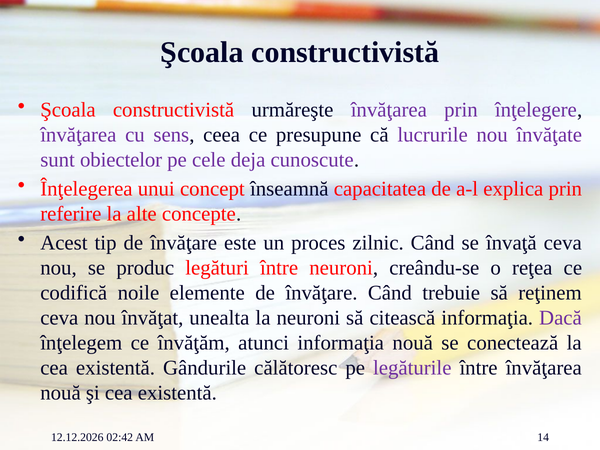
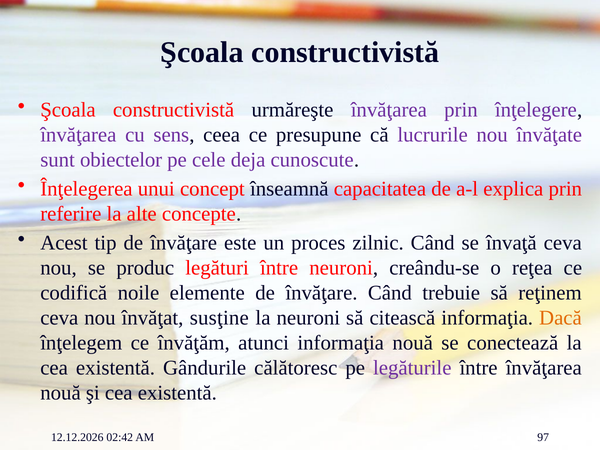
unealta: unealta -> susţine (219, 318)
Dacă colour: purple -> orange (560, 318)
14: 14 -> 97 (543, 437)
